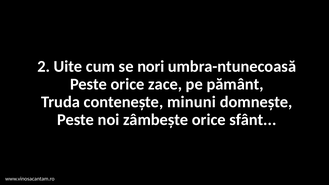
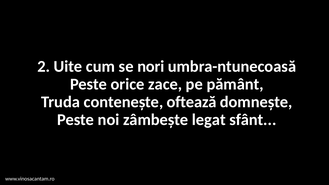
minuni: minuni -> oftează (192, 102)
zâmbește orice: orice -> legat (209, 120)
